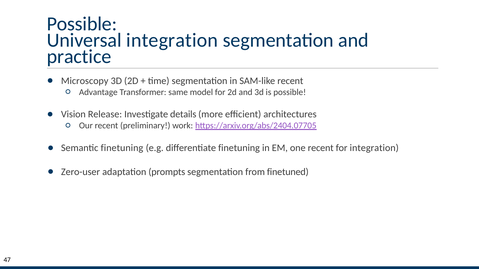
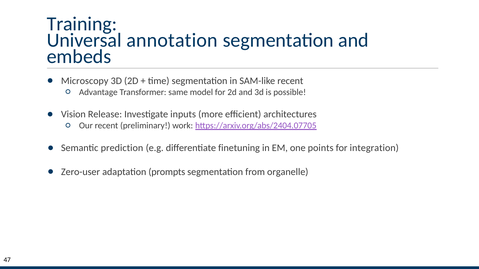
Possible: Possible -> Training (82, 24)
Universal integration: integration -> annotation (172, 40)
practice: practice -> embeds (79, 57)
details: details -> inputs (183, 115)
Semantic finetuning: finetuning -> prediction (122, 148)
one recent: recent -> points (321, 148)
finetuned: finetuned -> organelle (288, 172)
